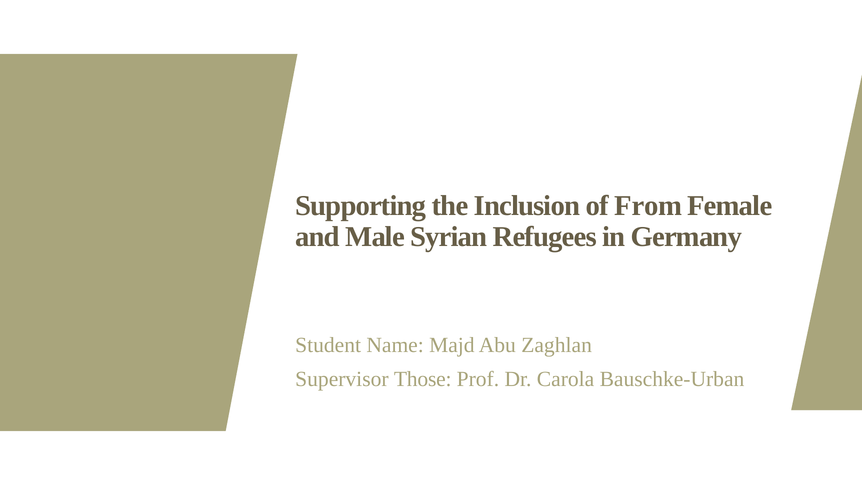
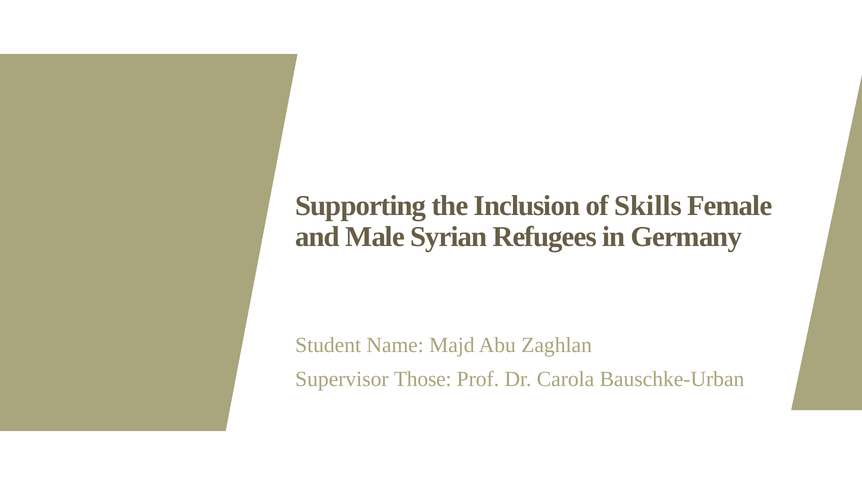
From: From -> Skills (648, 205)
